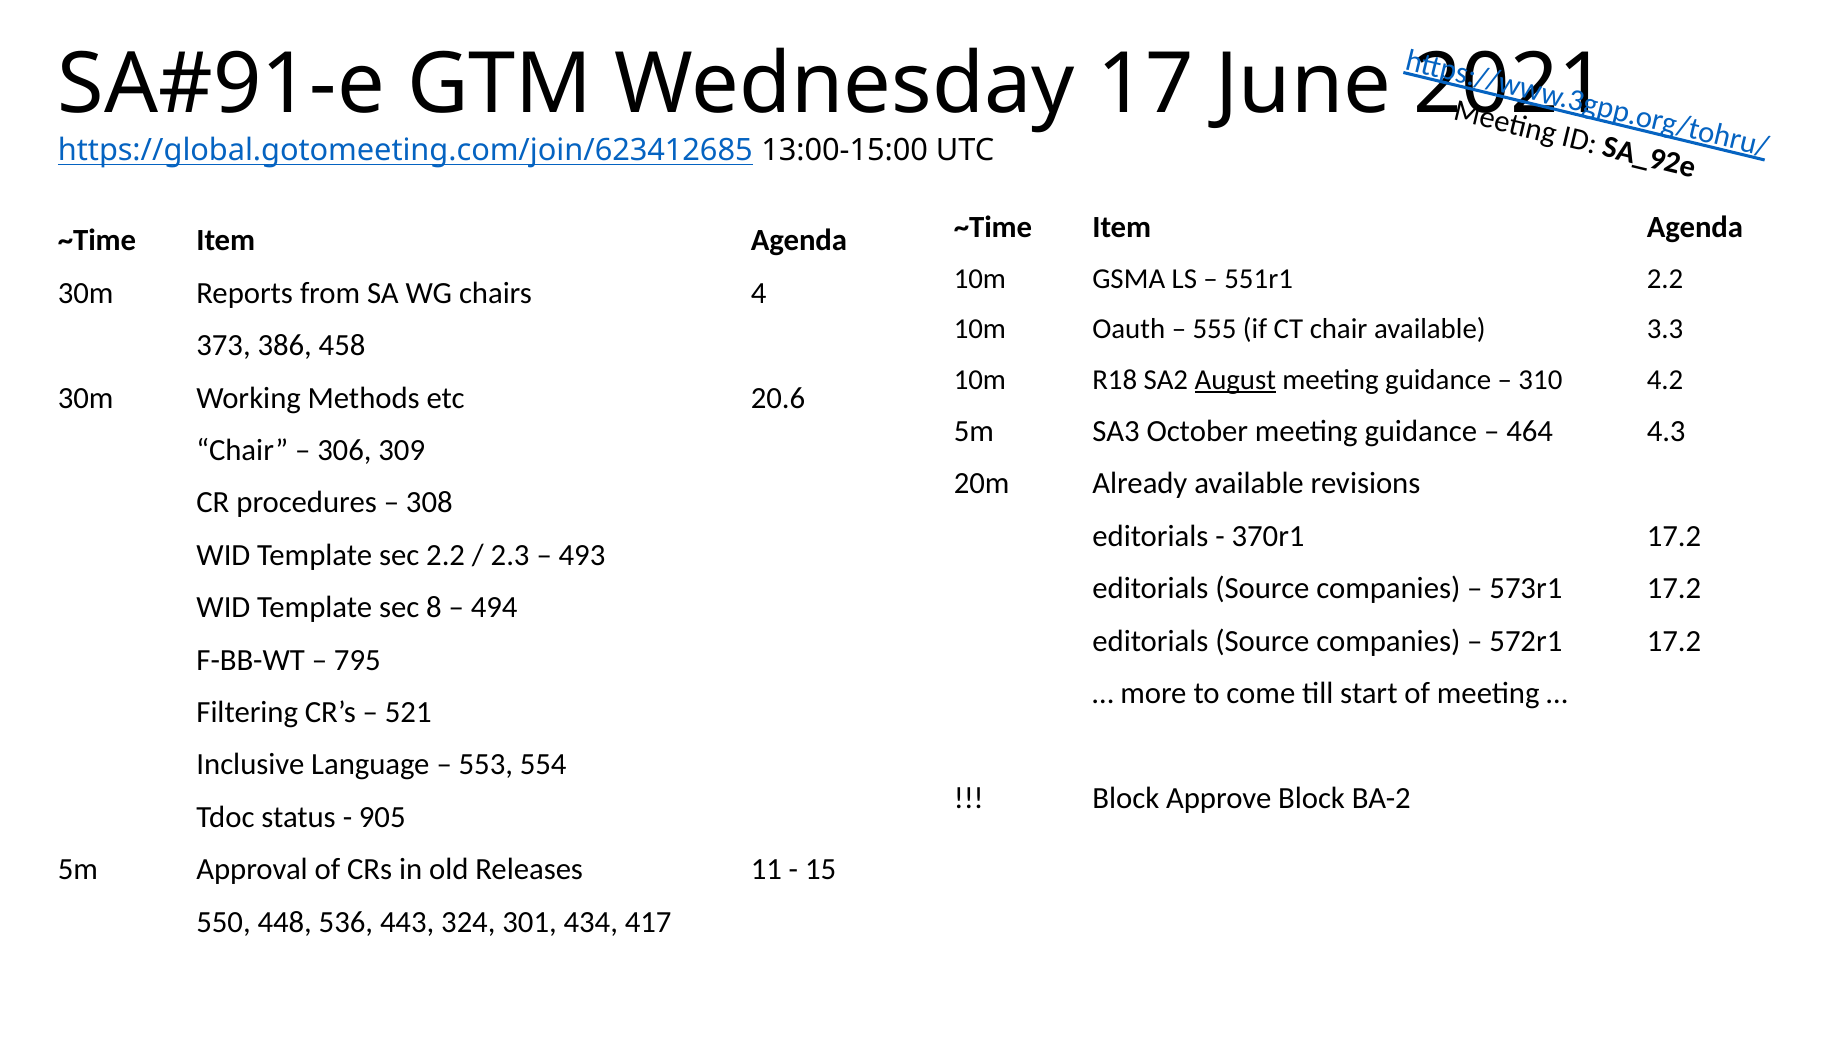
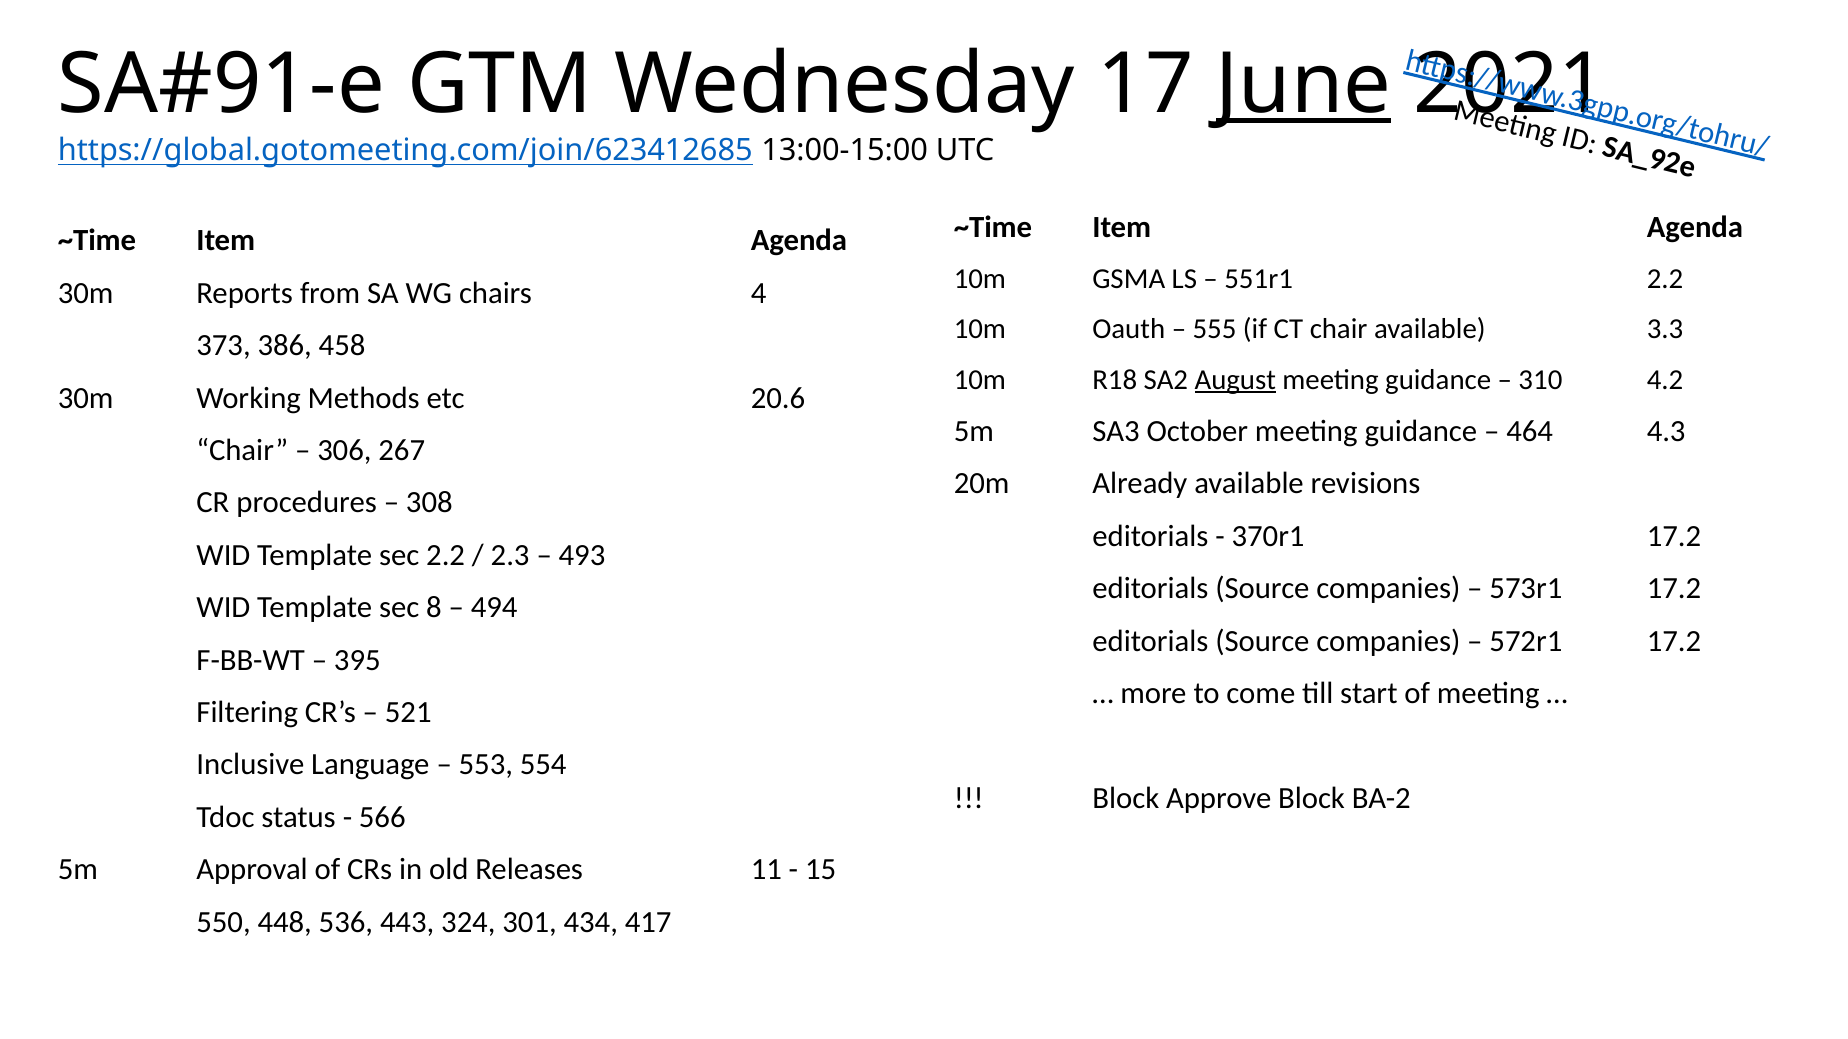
June underline: none -> present (1304, 84)
309: 309 -> 267 (402, 450)
795: 795 -> 395 (357, 660)
905: 905 -> 566 (382, 818)
